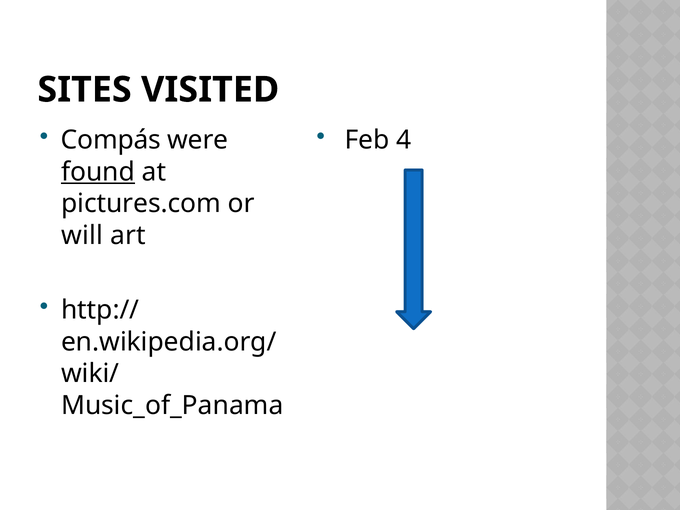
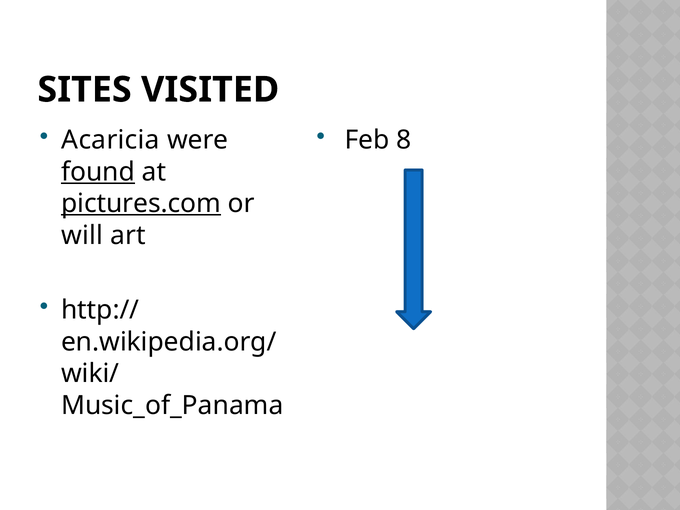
Compás: Compás -> Acaricia (111, 140)
4: 4 -> 8 (404, 140)
pictures.com underline: none -> present (141, 204)
